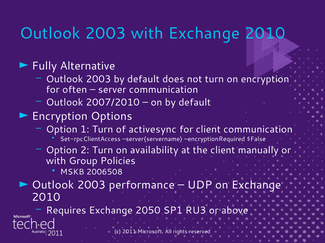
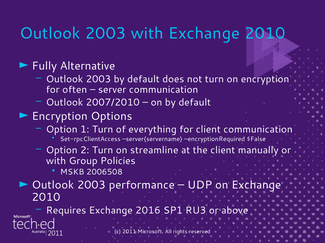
activesync: activesync -> everything (153, 130)
availability: availability -> streamline (154, 151)
2050: 2050 -> 2016 (148, 211)
